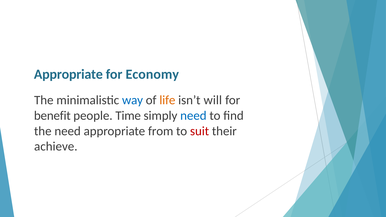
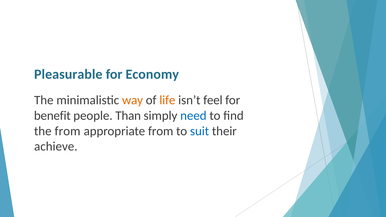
Appropriate: Appropriate -> Pleasurable (68, 74)
way colour: blue -> orange (133, 100)
will: will -> feel (213, 100)
Time: Time -> Than (128, 116)
the need: need -> from (68, 131)
suit colour: red -> blue (200, 131)
